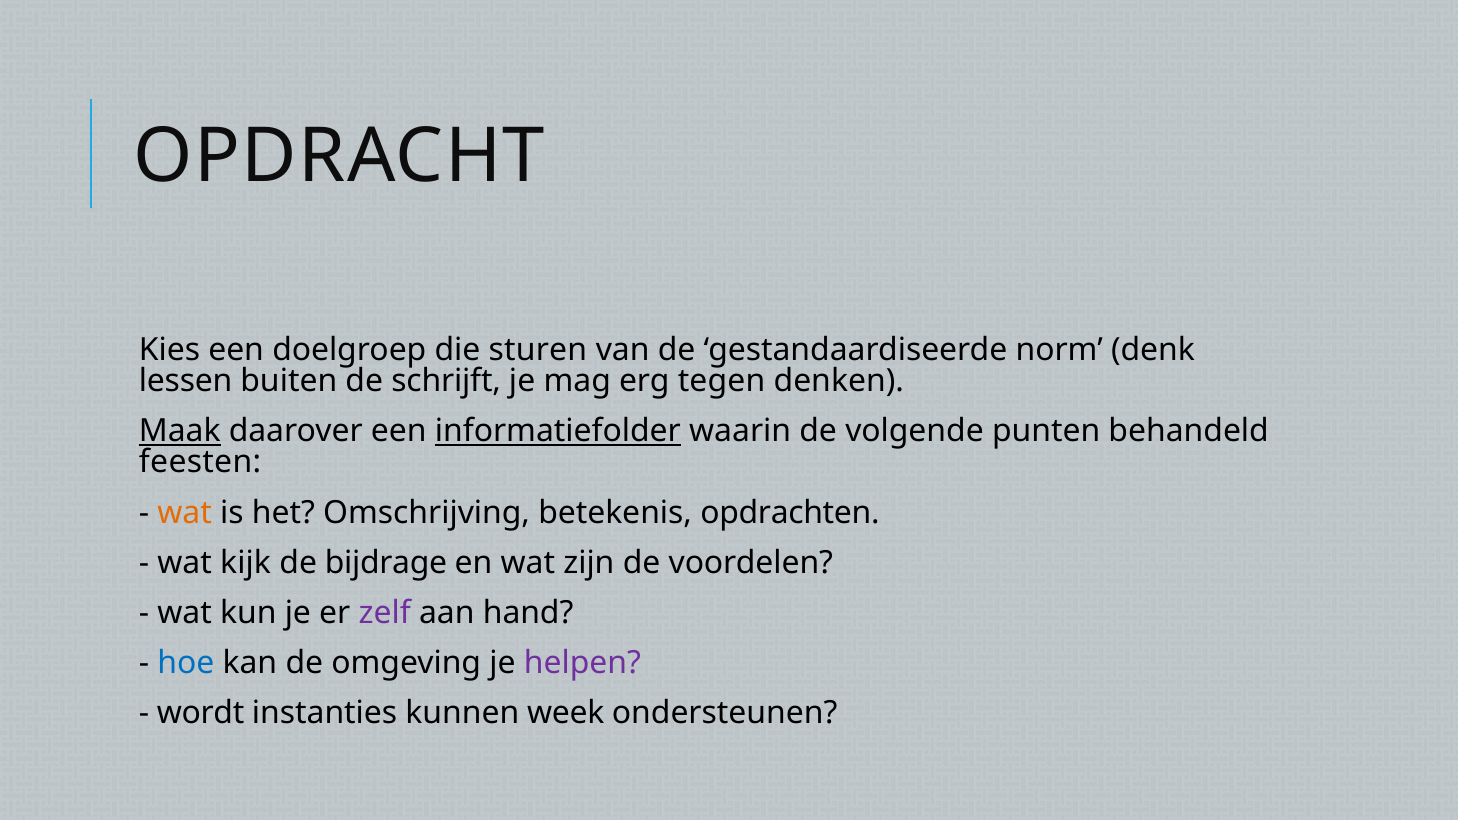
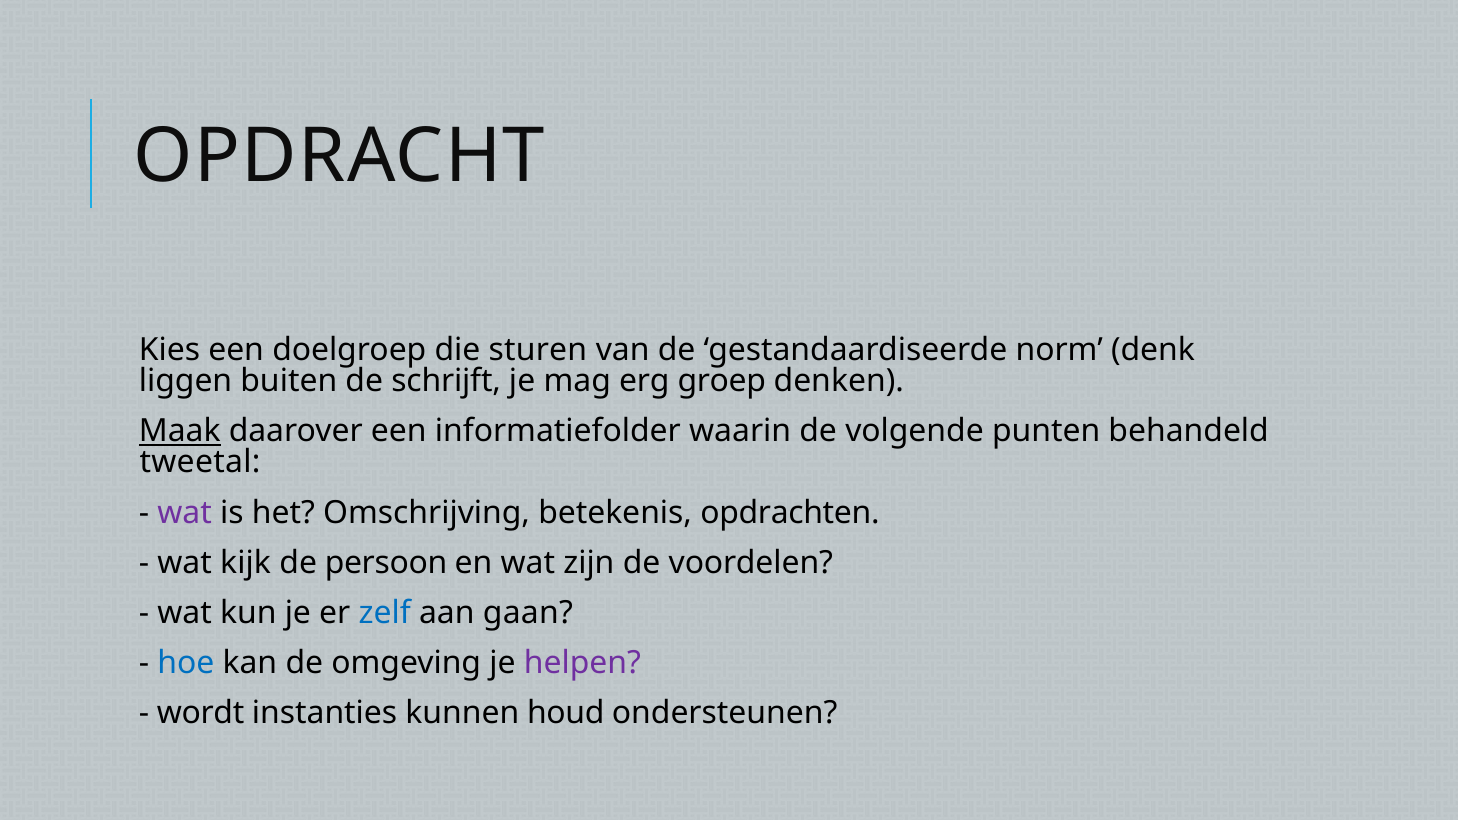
lessen: lessen -> liggen (186, 381)
tegen: tegen -> groep (722, 381)
informatiefolder underline: present -> none (558, 432)
feesten: feesten -> tweetal (200, 463)
wat colour: orange -> purple (185, 513)
bijdrage: bijdrage -> persoon (386, 563)
zelf colour: purple -> blue (385, 613)
hand: hand -> gaan (528, 613)
week: week -> houd (566, 713)
